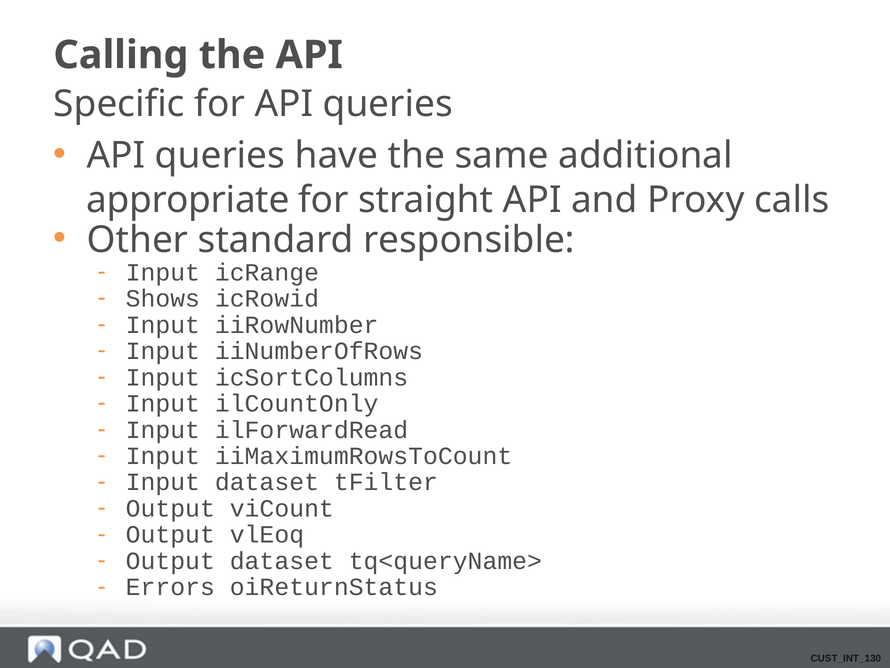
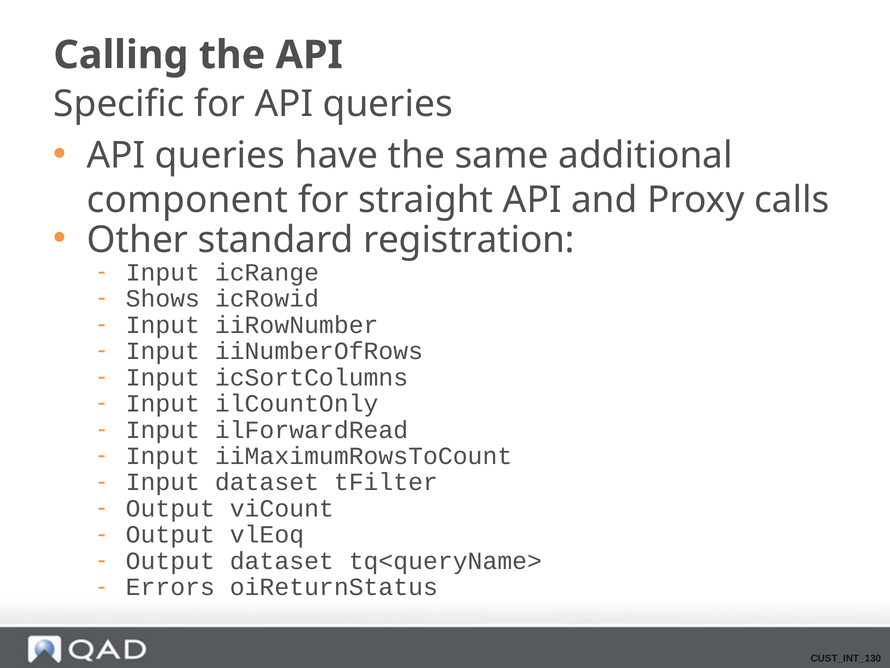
appropriate: appropriate -> component (188, 200)
responsible: responsible -> registration (469, 240)
